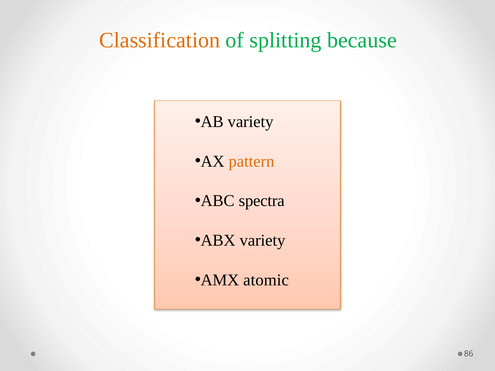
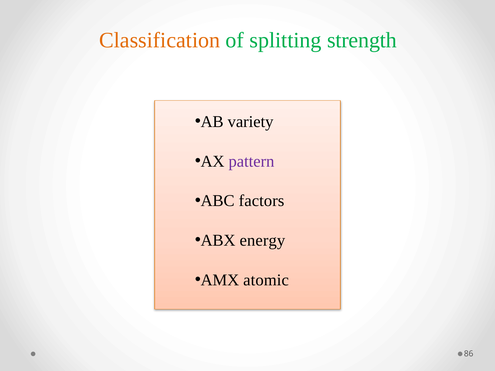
because: because -> strength (362, 40)
pattern colour: orange -> purple (251, 161)
spectra: spectra -> factors (262, 201)
ABX variety: variety -> energy (262, 241)
